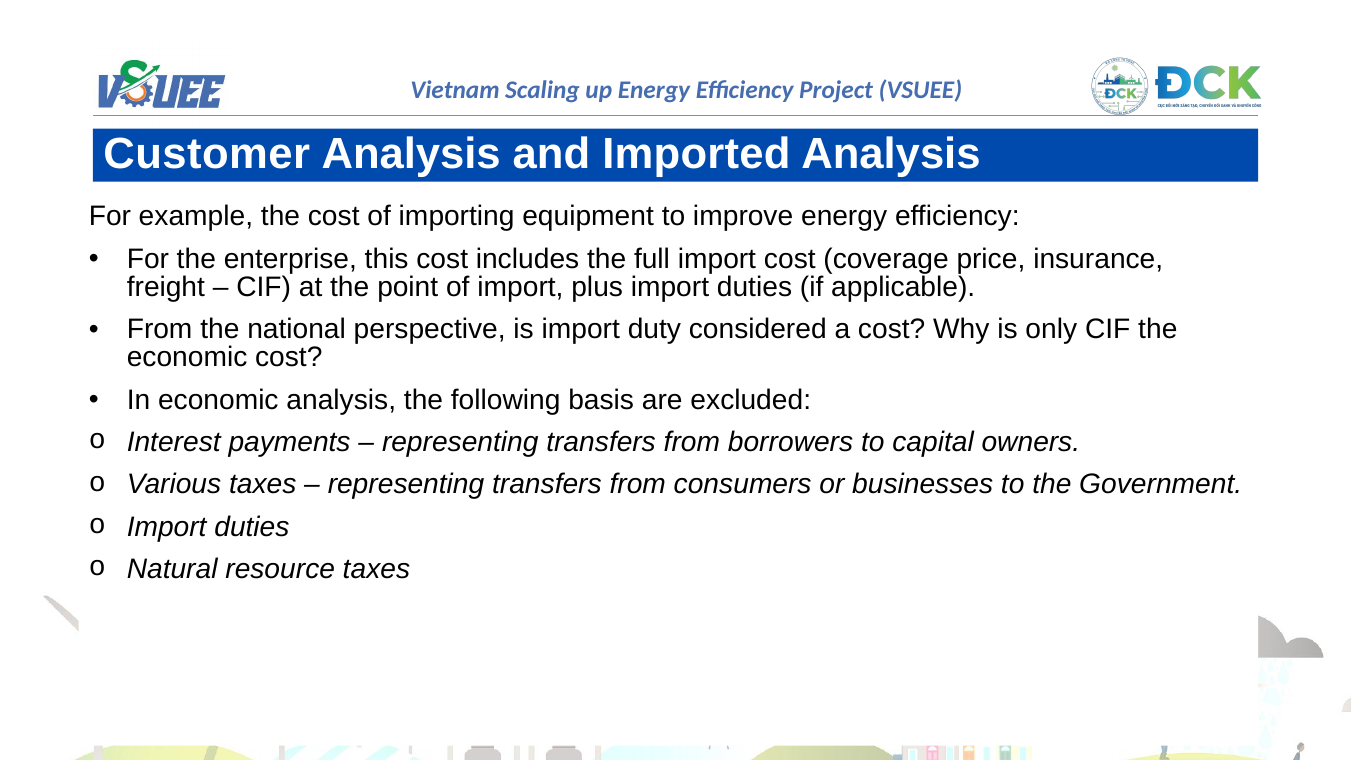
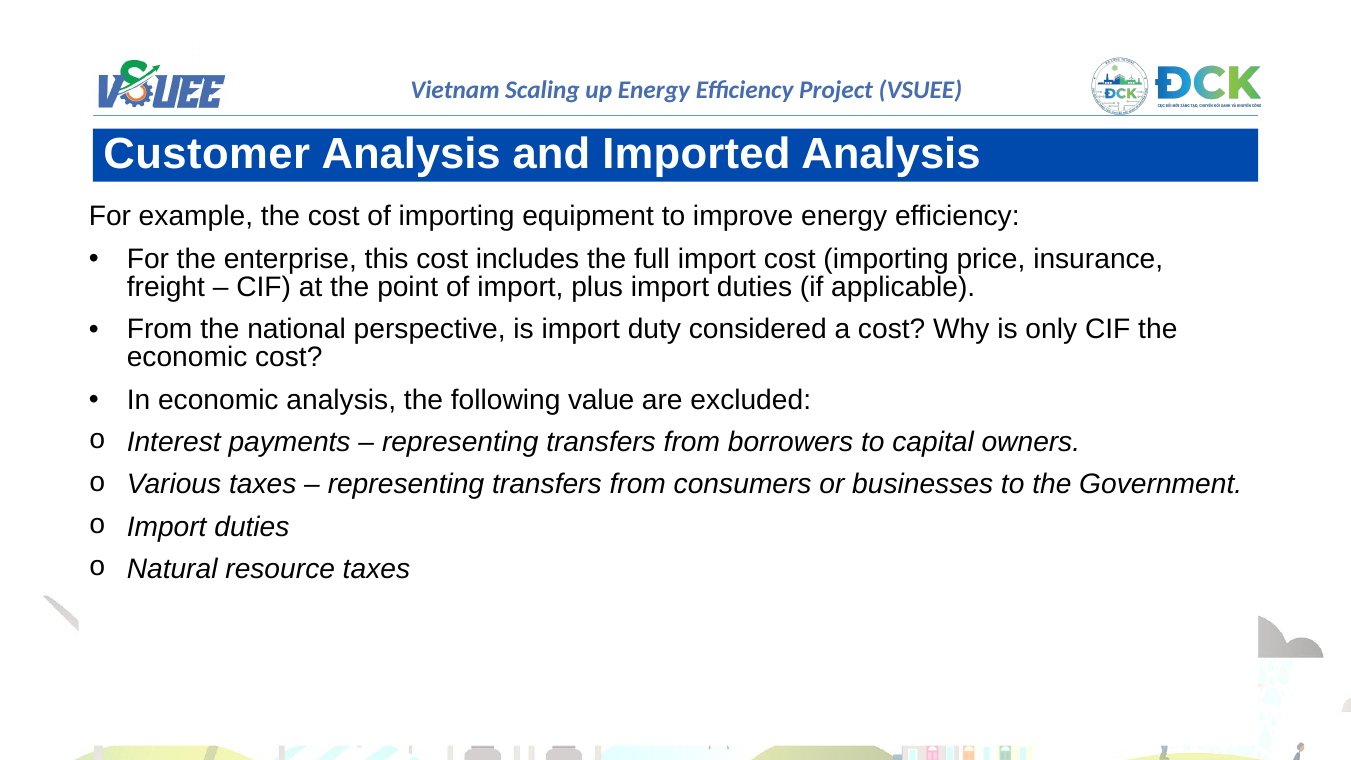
cost coverage: coverage -> importing (886, 259)
basis: basis -> value (601, 400)
